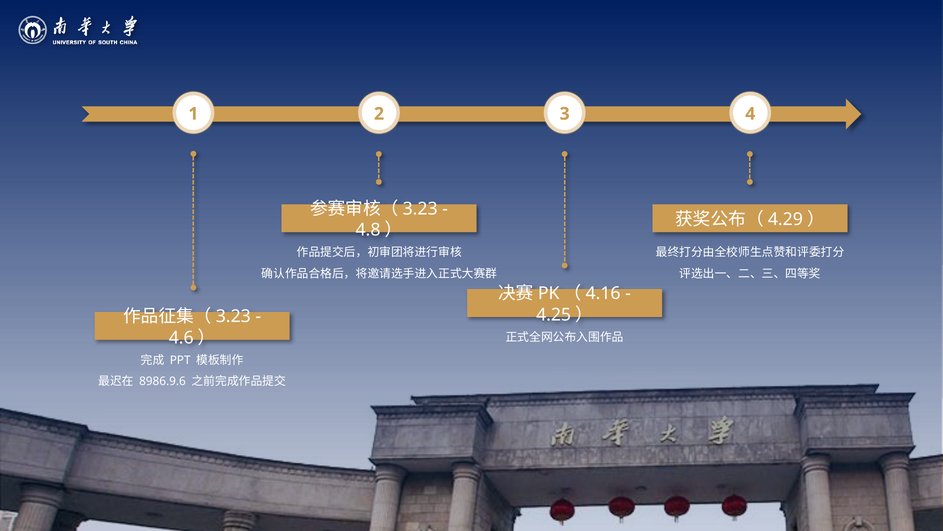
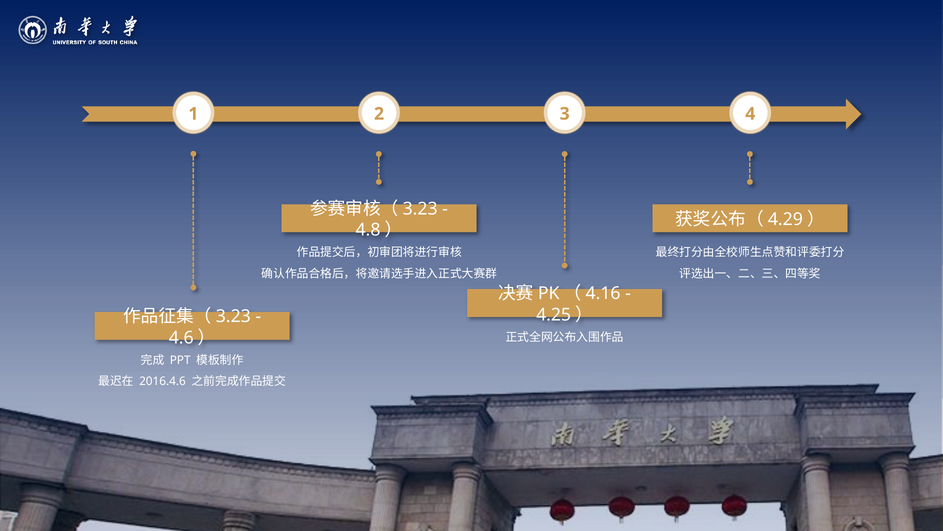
8986.9.6: 8986.9.6 -> 2016.4.6 (162, 381)
